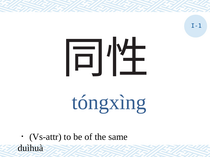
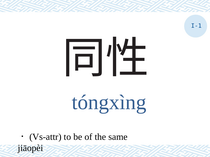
duìhuà: duìhuà -> jiāopèi (31, 149)
